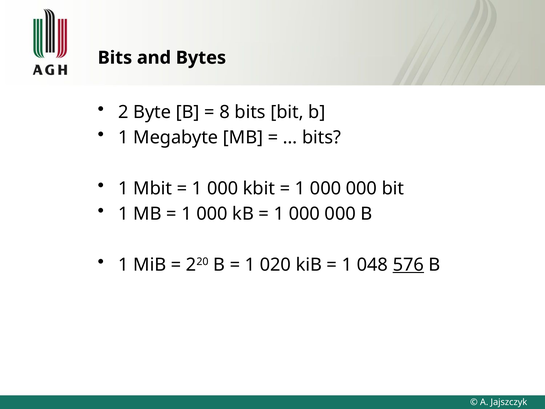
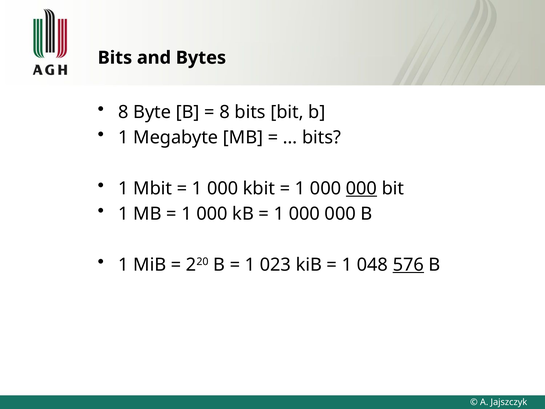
2: 2 -> 8 (123, 112)
000 underline: none -> present (361, 188)
020: 020 -> 023 (275, 265)
